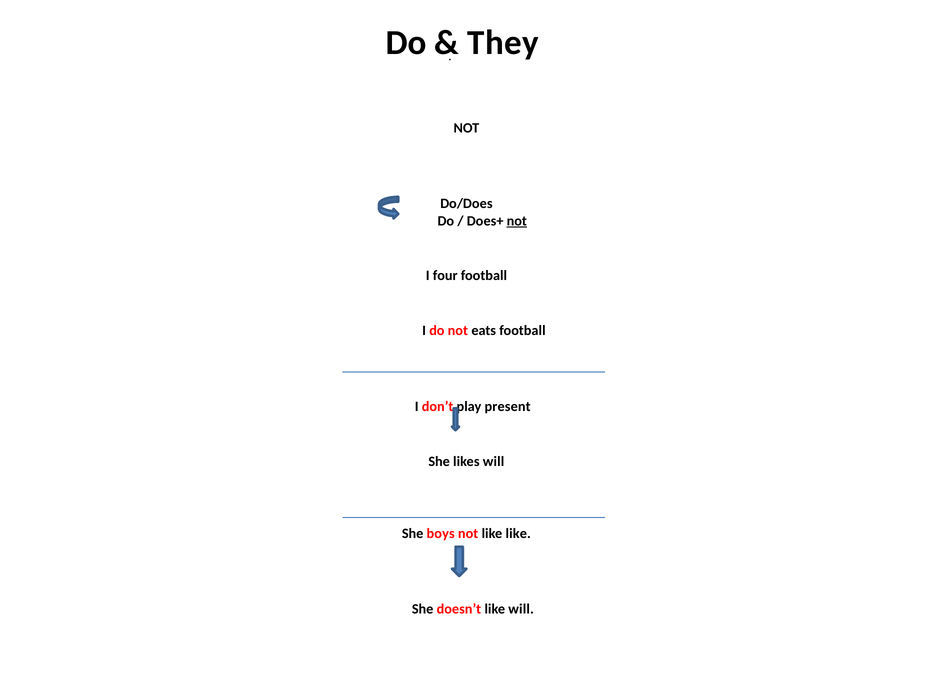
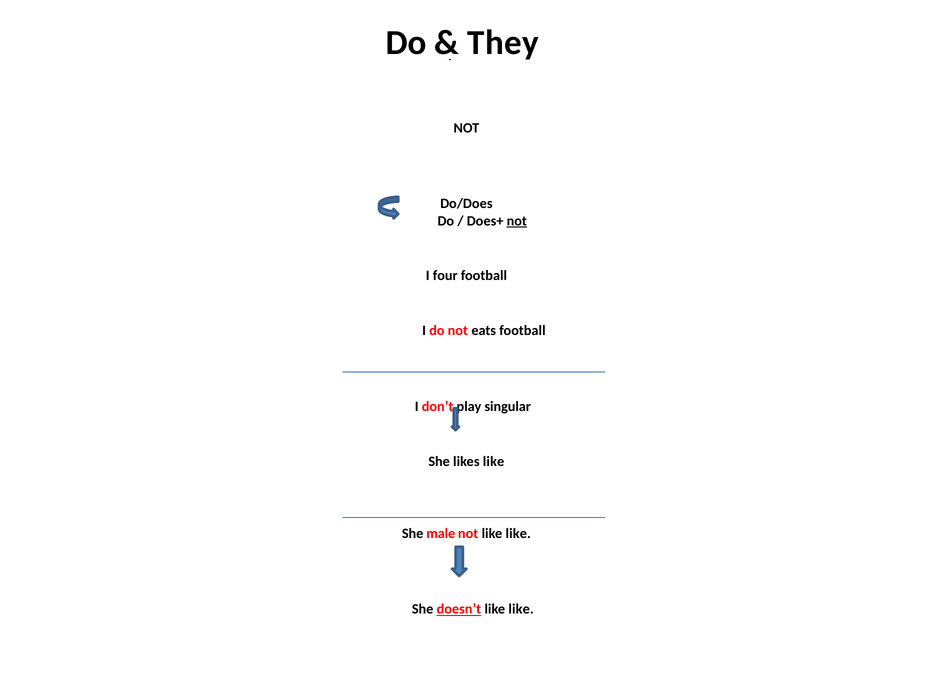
present: present -> singular (508, 406)
likes will: will -> like (494, 461)
boys: boys -> male (441, 533)
doesn’t underline: none -> present (459, 609)
will: will -> like (521, 609)
